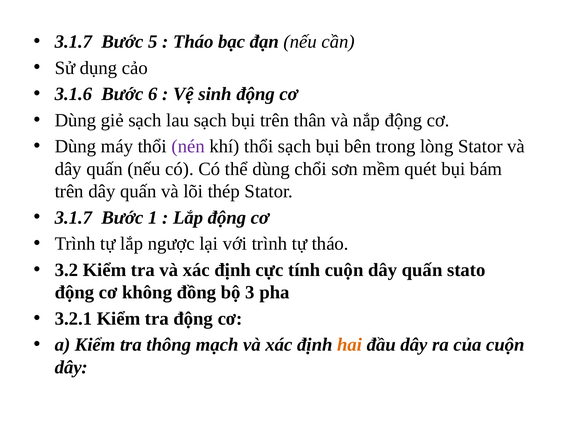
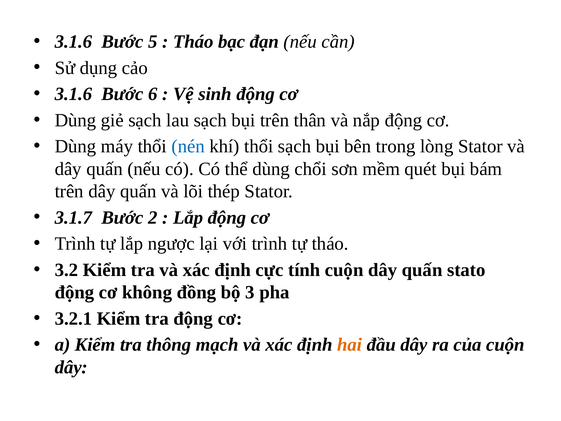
3.1.7: 3.1.7 -> 3.1.6 (73, 42)
nén colour: purple -> blue (188, 146)
1: 1 -> 2 (153, 217)
